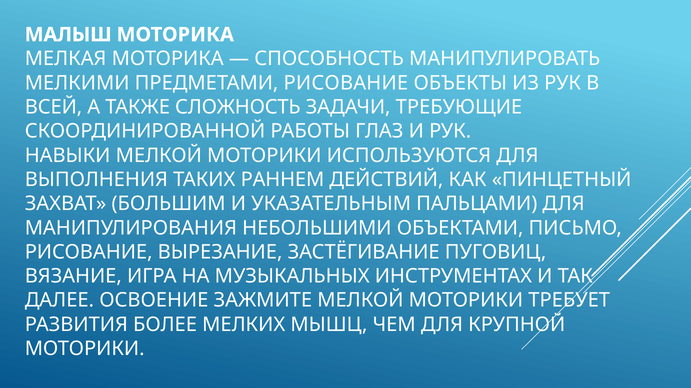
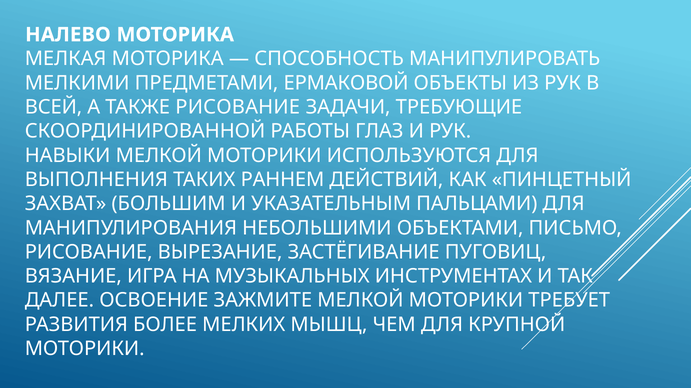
МАЛЫШ: МАЛЫШ -> НАЛЕВО (68, 35)
ПРЕДМЕТАМИ РИСОВАНИЕ: РИСОВАНИЕ -> ЕРМАКОВОЙ (346, 83)
ТАКЖЕ СЛОЖНОСТЬ: СЛОЖНОСТЬ -> РИСОВАНИЕ (238, 107)
